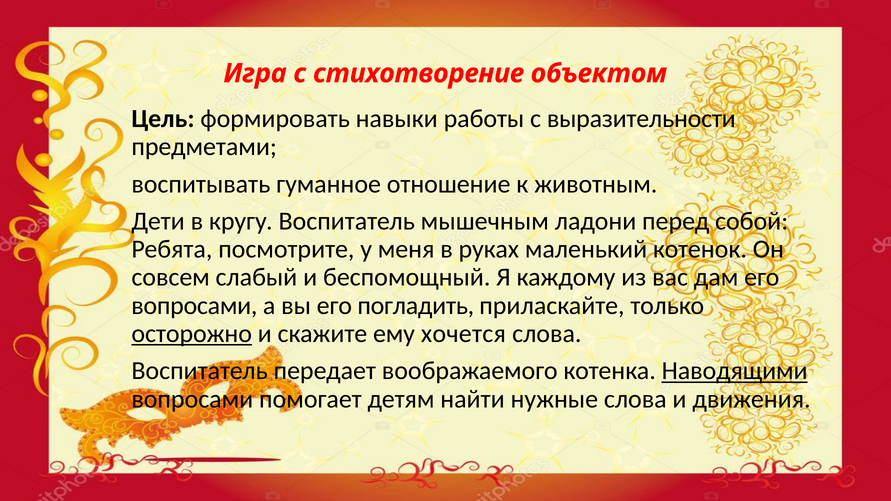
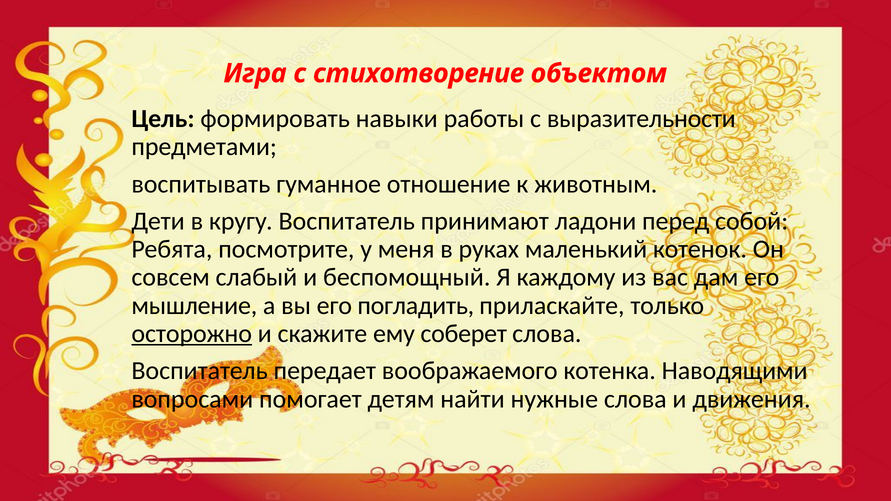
мышечным: мышечным -> принимают (485, 221)
вопросами: вопросами -> мышление (194, 306)
хочется: хочется -> соберет (464, 334)
Наводящими underline: present -> none (735, 371)
